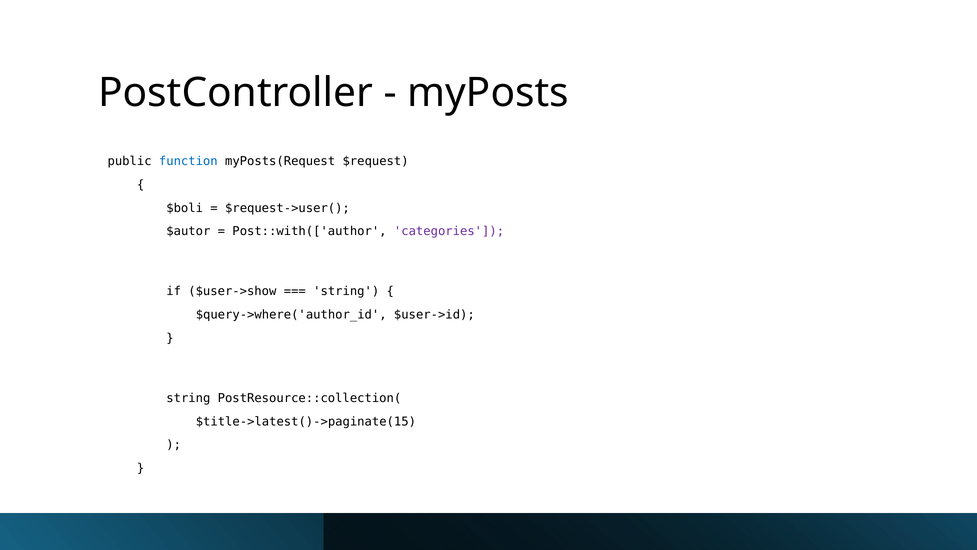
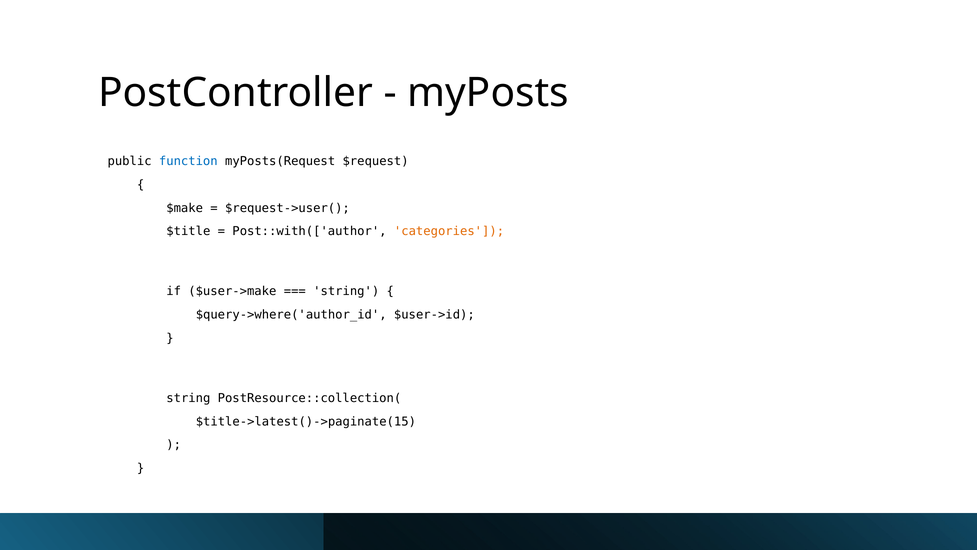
$boli: $boli -> $make (185, 208)
$autor: $autor -> $title (188, 231)
categories colour: purple -> orange (449, 231)
$user->show: $user->show -> $user->make (232, 291)
